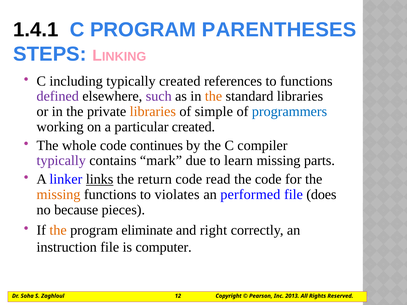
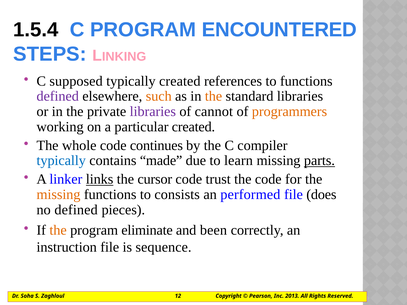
1.4.1: 1.4.1 -> 1.5.4 (36, 30)
PARENTHESES: PARENTHESES -> ENCOUNTERED (279, 30)
including: including -> supposed (76, 81)
such colour: purple -> orange (159, 96)
libraries colour: orange -> purple (153, 112)
simple: simple -> cannot (214, 112)
programmers colour: blue -> orange (289, 112)
typically colour: purple -> blue (61, 161)
mark: mark -> made (161, 161)
parts underline: none -> present (319, 161)
return: return -> cursor (155, 179)
read: read -> trust (218, 179)
violates: violates -> consists (177, 195)
no because: because -> defined (76, 210)
right: right -> been (213, 230)
computer: computer -> sequence (164, 247)
